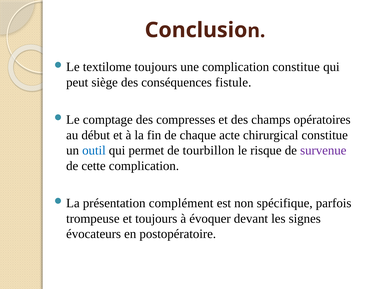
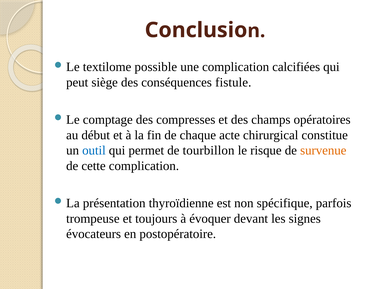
textilome toujours: toujours -> possible (156, 67)
complication constitue: constitue -> calcifiées (296, 67)
survenue colour: purple -> orange (323, 150)
complément: complément -> thyroïdienne (181, 203)
